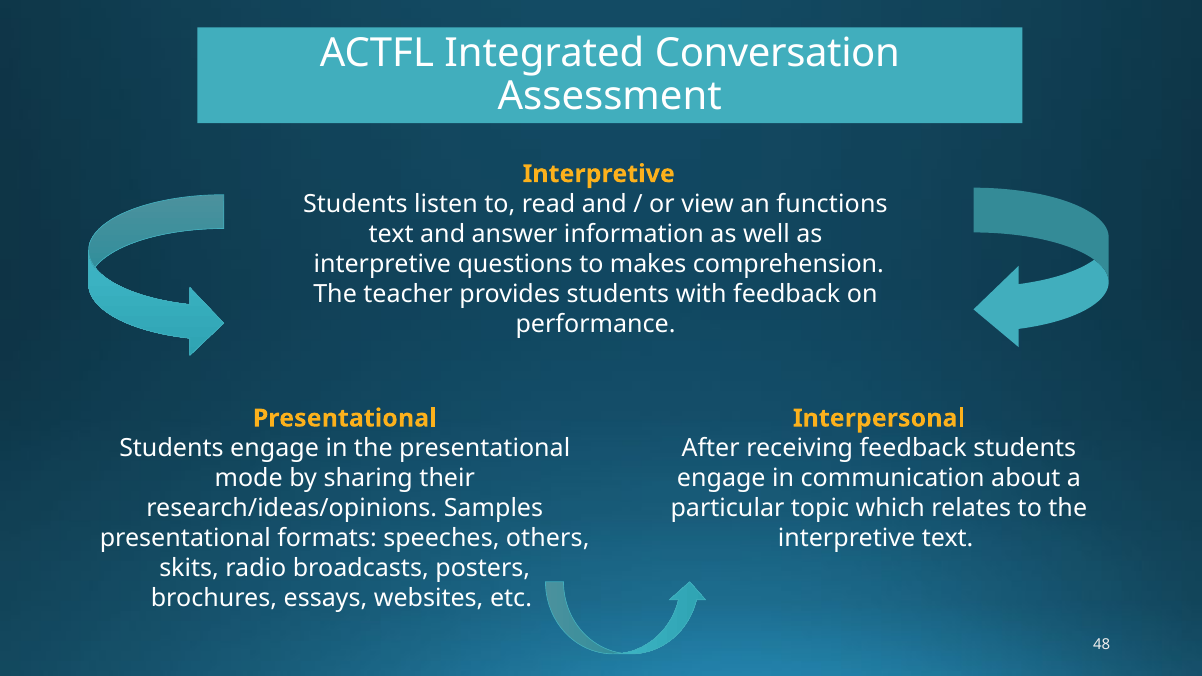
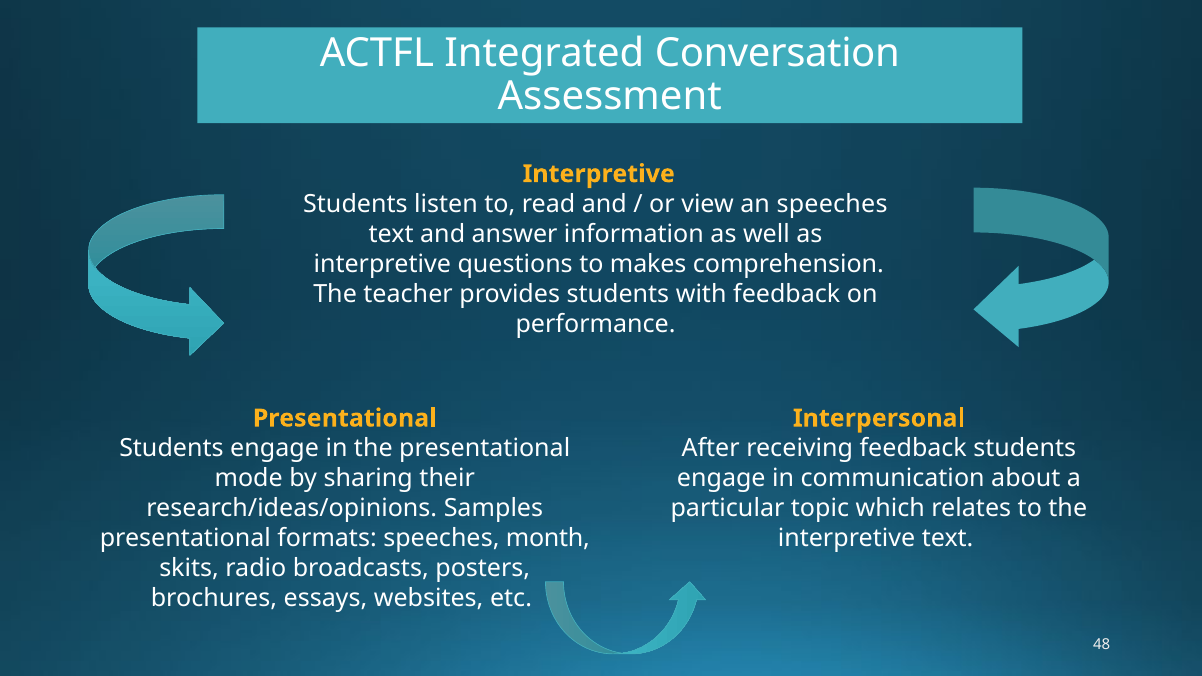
an functions: functions -> speeches (832, 204)
others: others -> month (548, 539)
